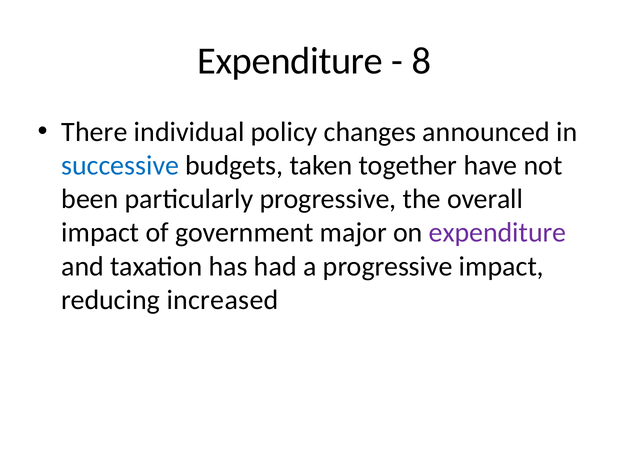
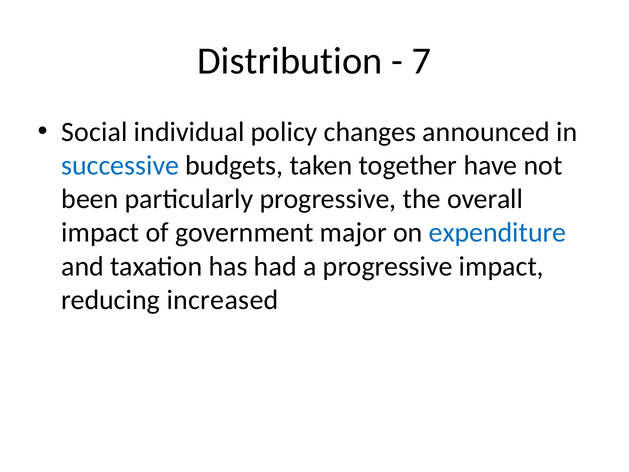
Expenditure: Expenditure -> Distribution (290, 61)
8: 8 -> 7 (422, 61)
There: There -> Social (94, 132)
expenditure colour: purple -> blue (498, 233)
